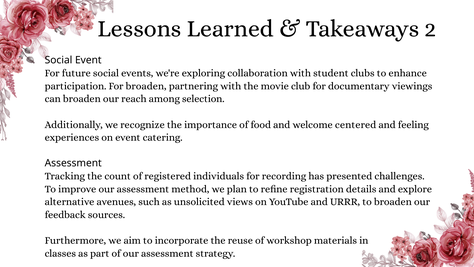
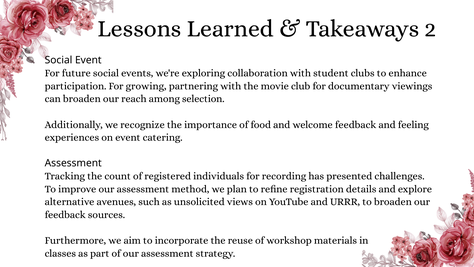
For broaden: broaden -> growing (146, 86)
welcome centered: centered -> feedback (356, 124)
